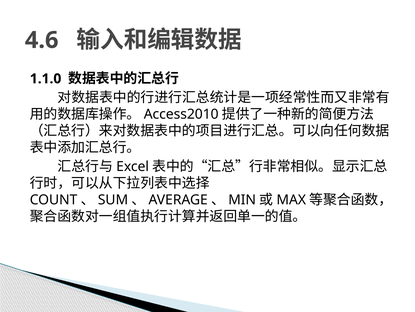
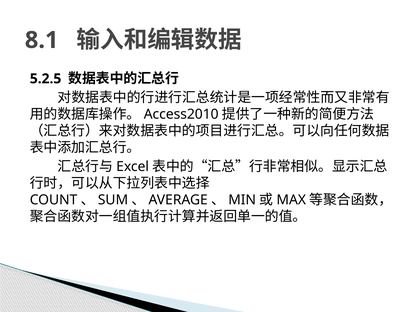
4.6: 4.6 -> 8.1 (42, 40)
1.1.0: 1.1.0 -> 5.2.5 (46, 79)
